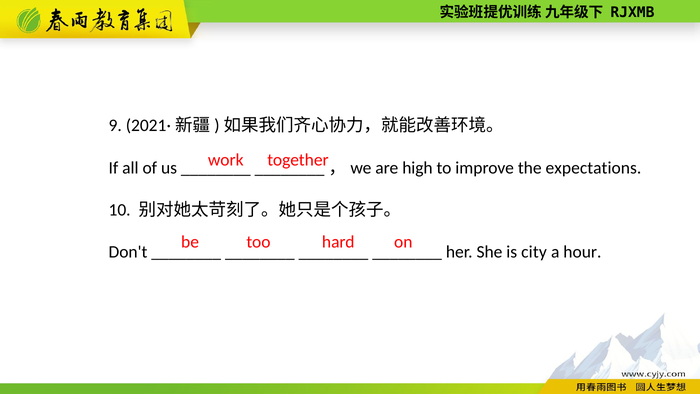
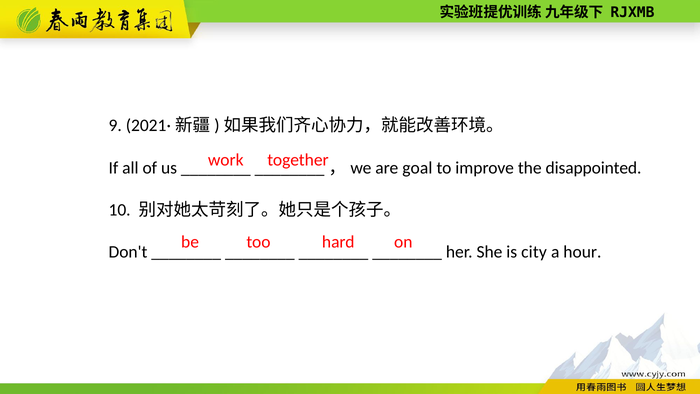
high: high -> goal (417, 168)
expectations: expectations -> disappointed (594, 168)
